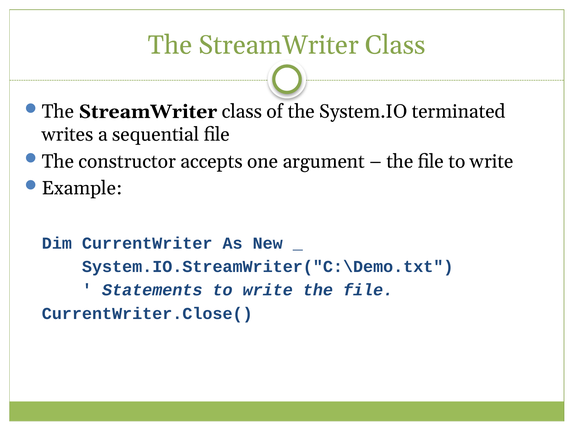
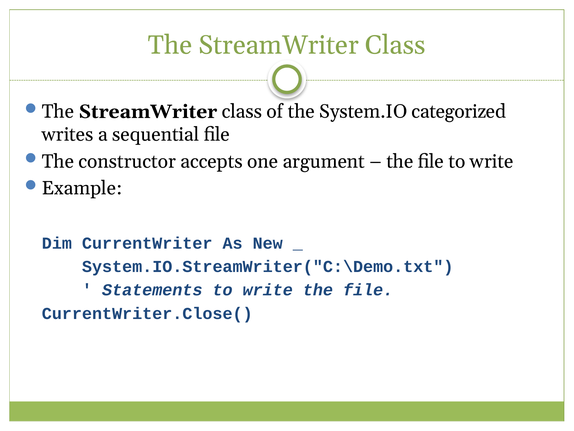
terminated: terminated -> categorized (459, 112)
